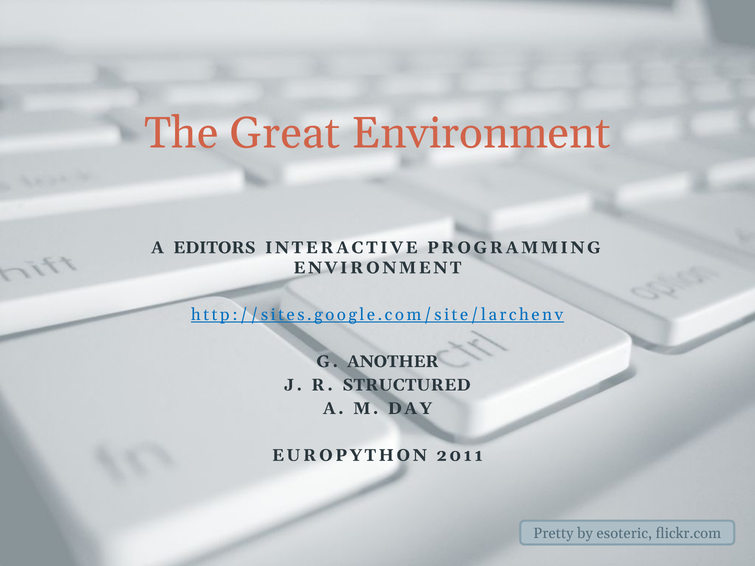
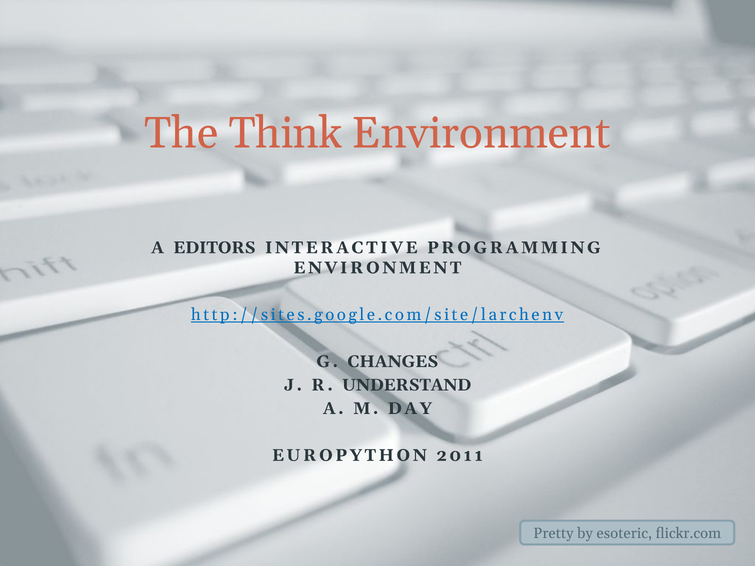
Great: Great -> Think (285, 133)
ANOTHER: ANOTHER -> CHANGES (393, 362)
STRUCTURED: STRUCTURED -> UNDERSTAND (407, 385)
